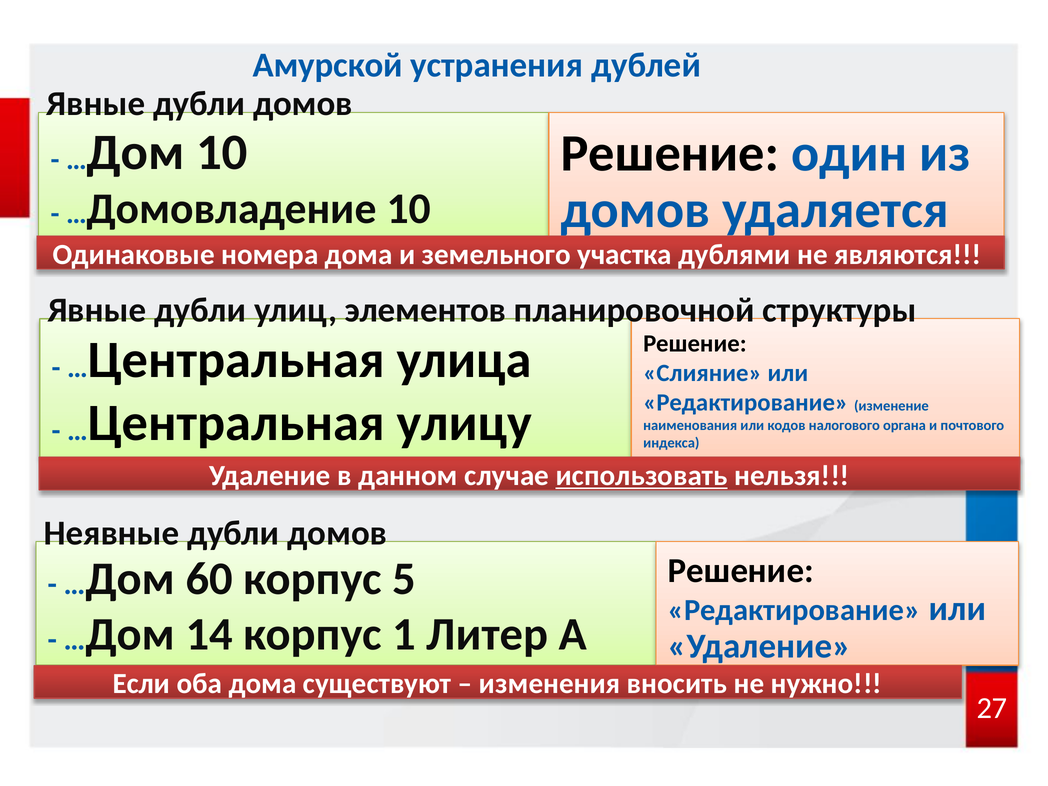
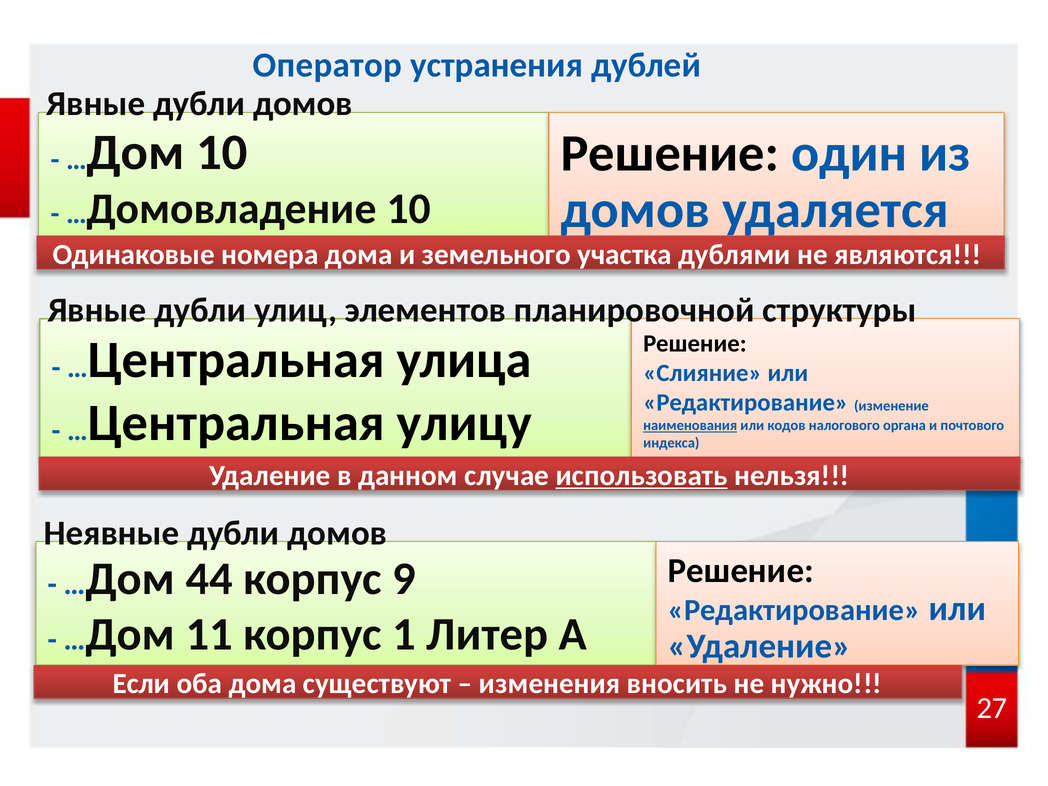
Амурской: Амурской -> Оператор (327, 65)
наименования underline: none -> present (690, 426)
60: 60 -> 44 (209, 579)
5: 5 -> 9 (404, 579)
14: 14 -> 11 (209, 635)
